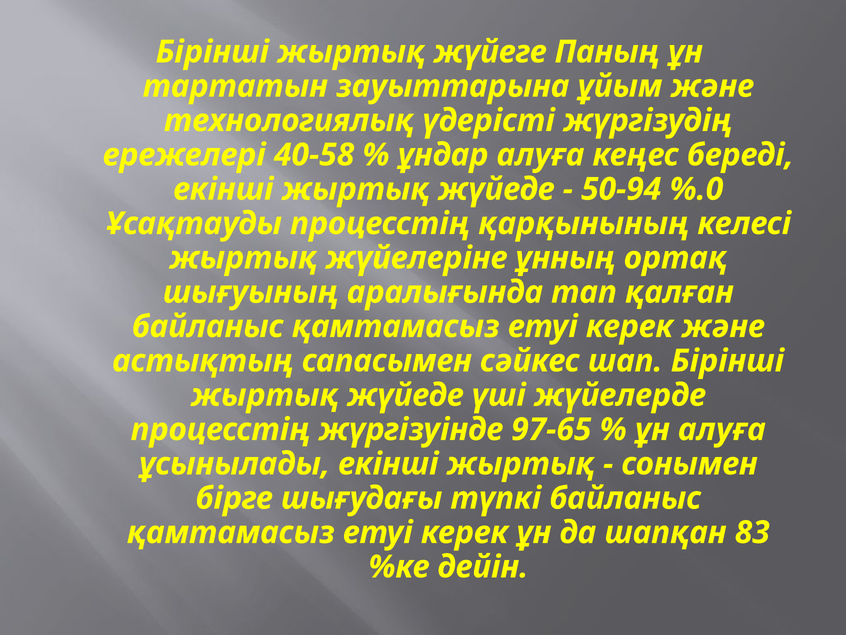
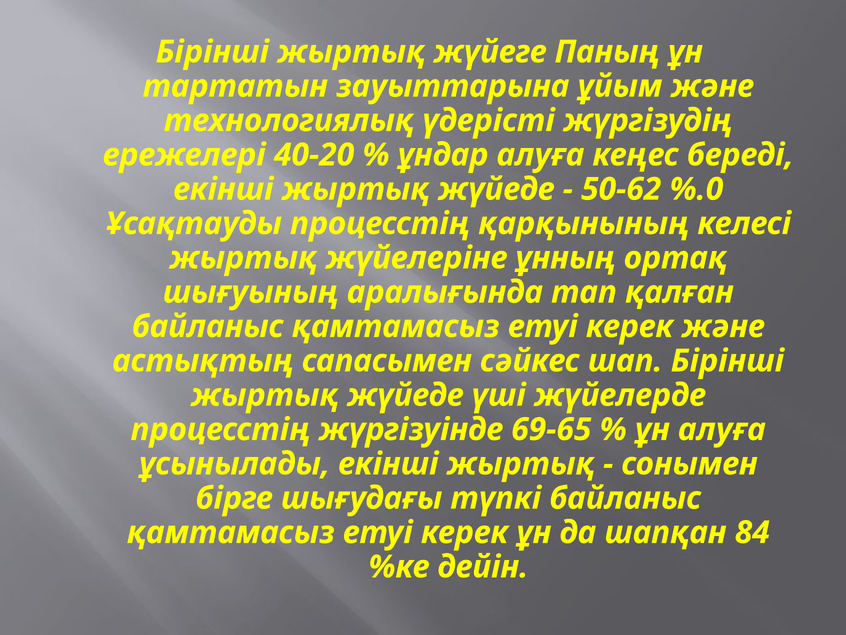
40-58: 40-58 -> 40-20 (314, 155)
50-94: 50-94 -> 50-62 (621, 189)
97-65: 97-65 -> 69-65 (551, 429)
83: 83 -> 84 (752, 532)
